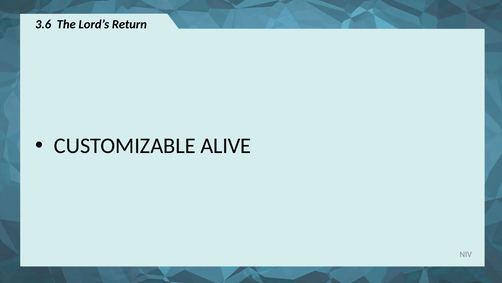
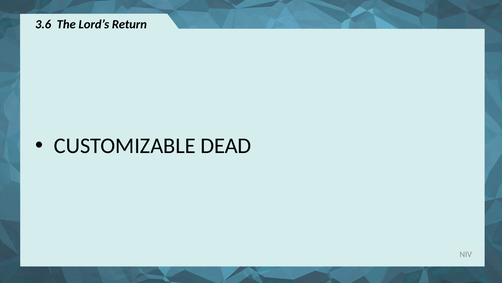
ALIVE: ALIVE -> DEAD (226, 146)
